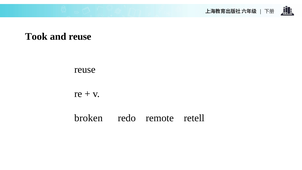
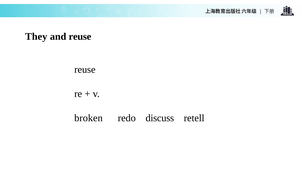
Took: Took -> They (36, 37)
remote: remote -> discuss (160, 118)
